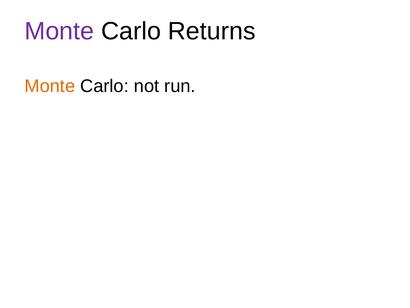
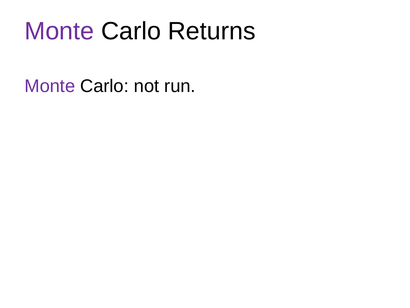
Monte colour: orange -> purple (50, 86)
